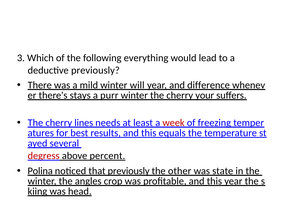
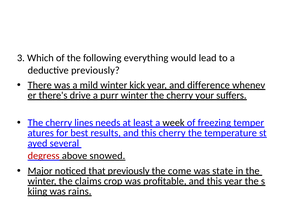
will: will -> kick (137, 85)
stays: stays -> drive (80, 95)
week colour: red -> black (174, 123)
this equals: equals -> cherry (172, 133)
percent: percent -> snowed (107, 156)
Polina: Polina -> Major (40, 171)
other: other -> come (180, 171)
angles: angles -> claims (88, 181)
head: head -> rains (80, 191)
